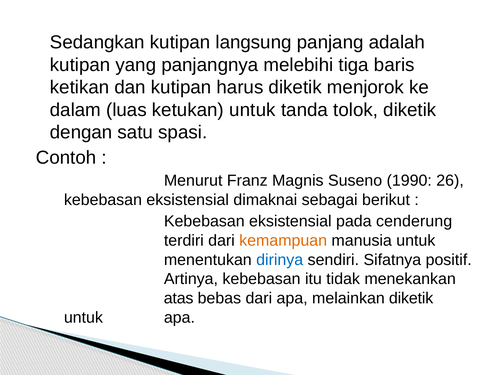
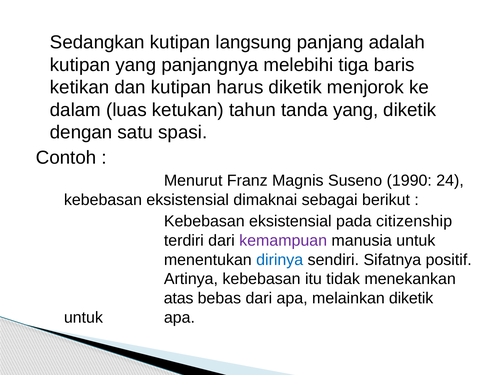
ketukan untuk: untuk -> tahun (252, 110)
tanda tolok: tolok -> yang (356, 110)
26: 26 -> 24 (450, 181)
cenderung: cenderung -> citizenship (414, 221)
kemampuan colour: orange -> purple (283, 241)
